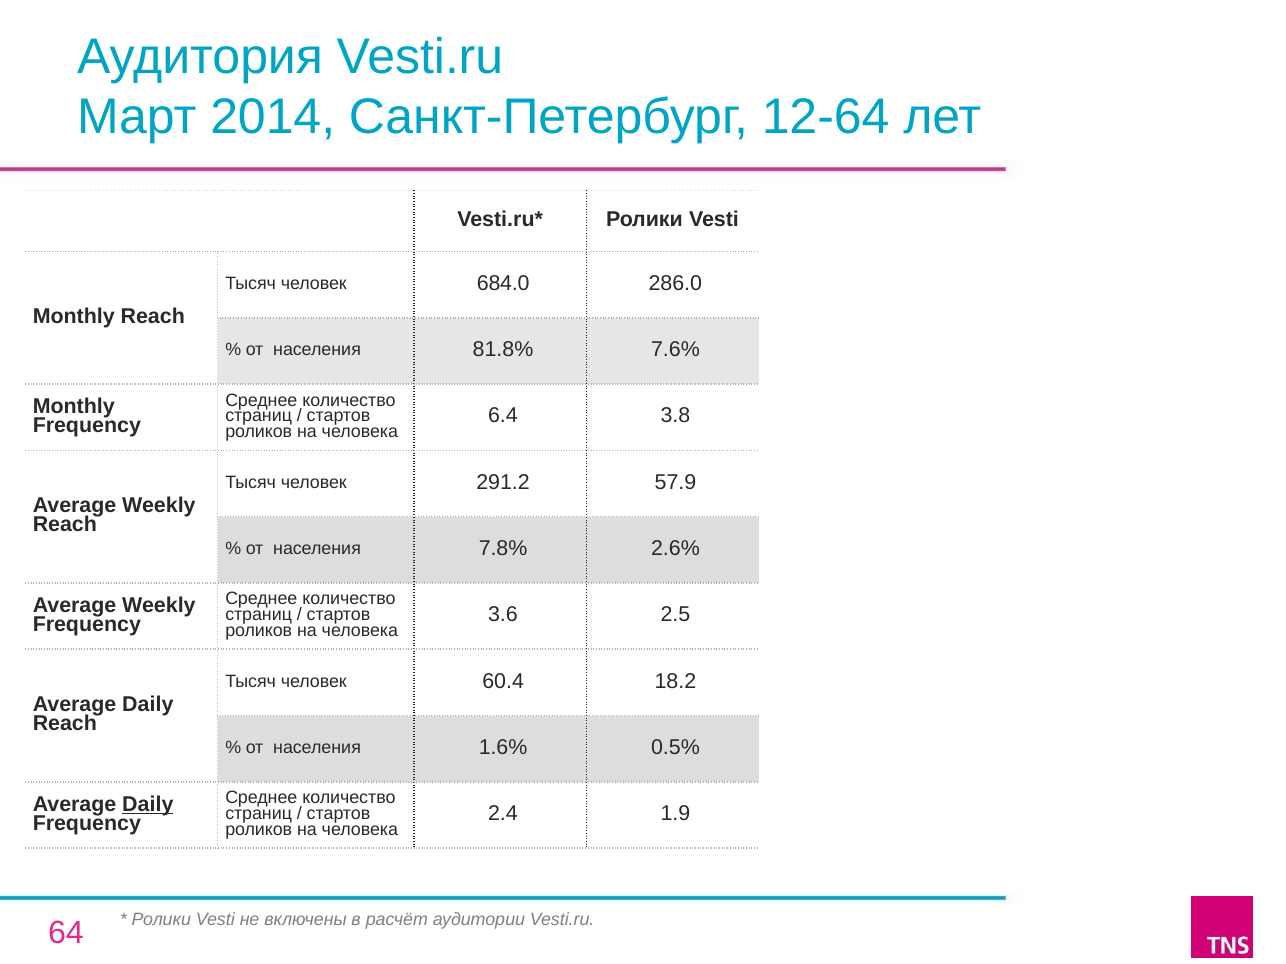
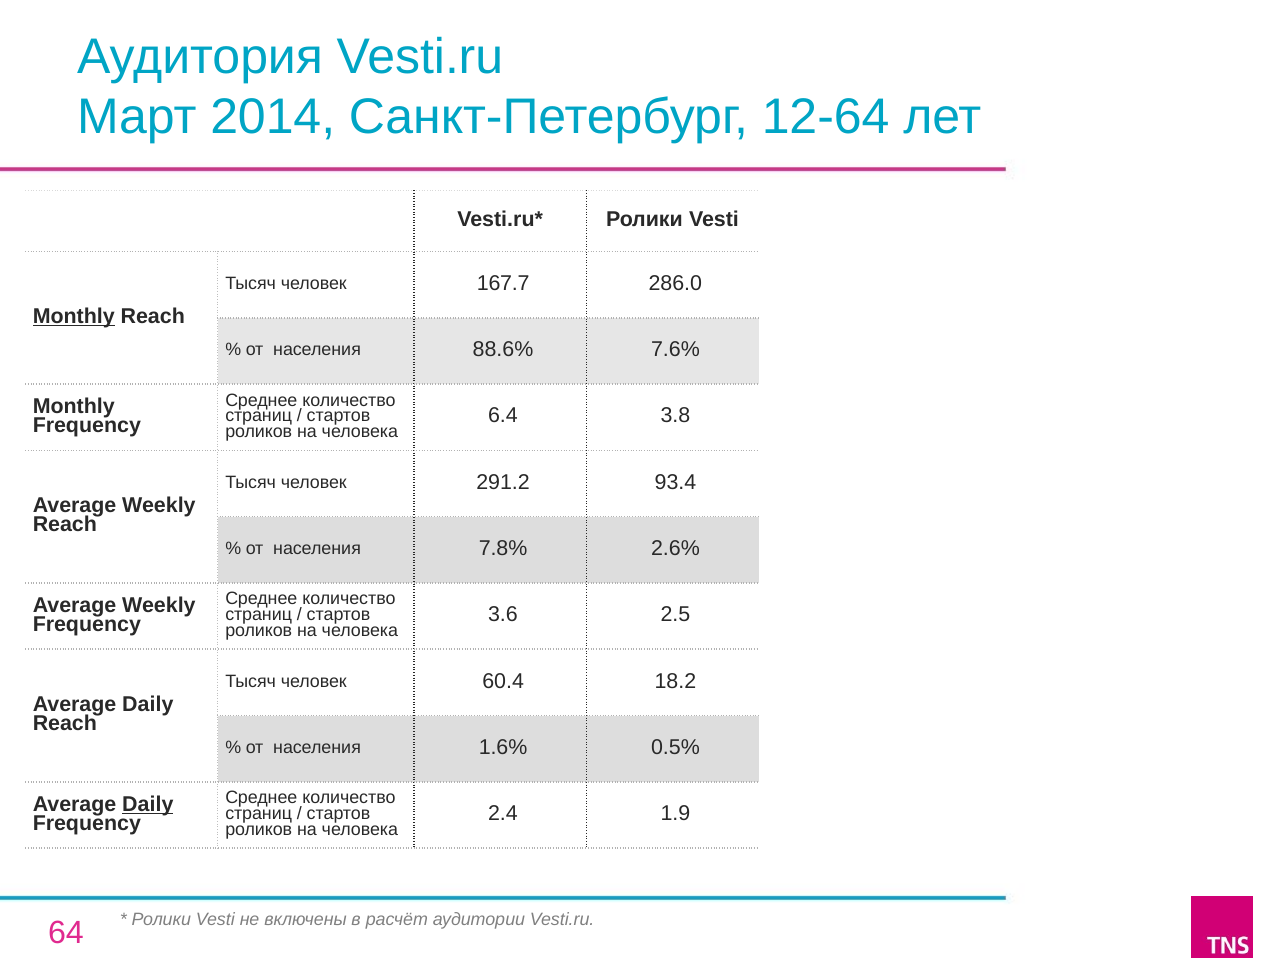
684.0: 684.0 -> 167.7 (503, 283)
Monthly underline: none -> present (74, 317)
81.8%: 81.8% -> 88.6% (503, 350)
57.9: 57.9 -> 93.4 (675, 482)
